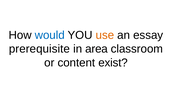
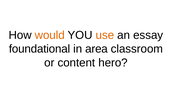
would colour: blue -> orange (50, 35)
prerequisite: prerequisite -> foundational (40, 49)
exist: exist -> hero (113, 63)
